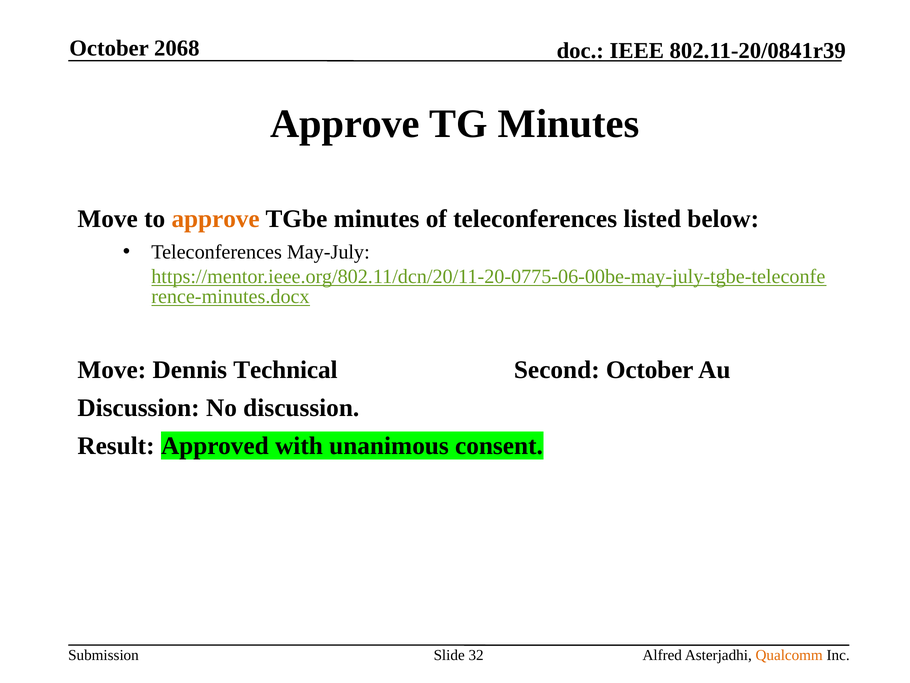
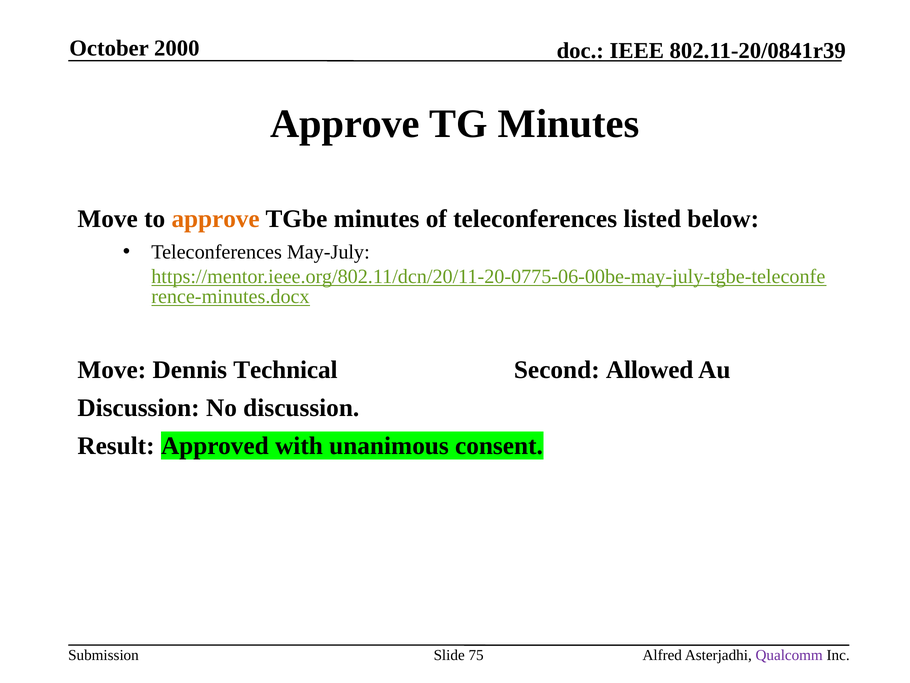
2068: 2068 -> 2000 (177, 48)
Second October: October -> Allowed (650, 370)
32: 32 -> 75 (476, 655)
Qualcomm colour: orange -> purple (789, 655)
